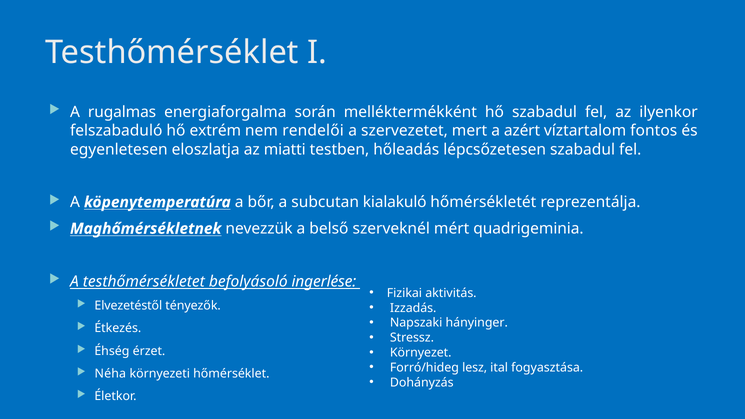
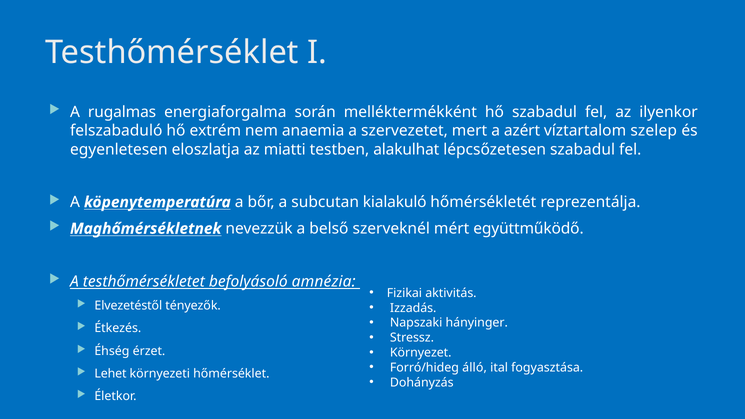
rendelői: rendelői -> anaemia (313, 131)
fontos: fontos -> szelep (654, 131)
hőleadás: hőleadás -> alakulhat (406, 149)
quadrigeminia: quadrigeminia -> együttműködő (528, 229)
ingerlése: ingerlése -> amnézia (324, 282)
lesz: lesz -> álló (475, 368)
Néha: Néha -> Lehet (110, 374)
